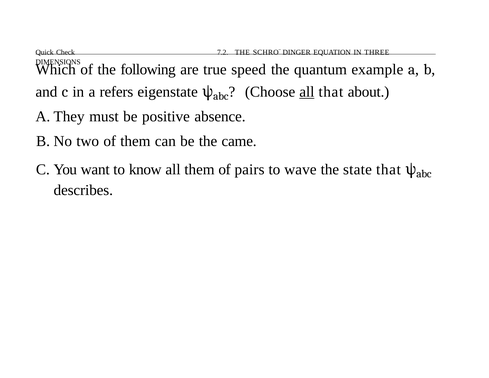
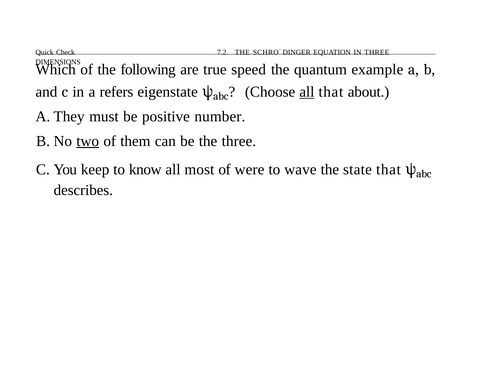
absence: absence -> number (220, 116)
two underline: none -> present (88, 141)
the came: came -> three (239, 141)
want: want -> keep (95, 170)
all them: them -> most (199, 170)
pairs: pairs -> were (250, 170)
